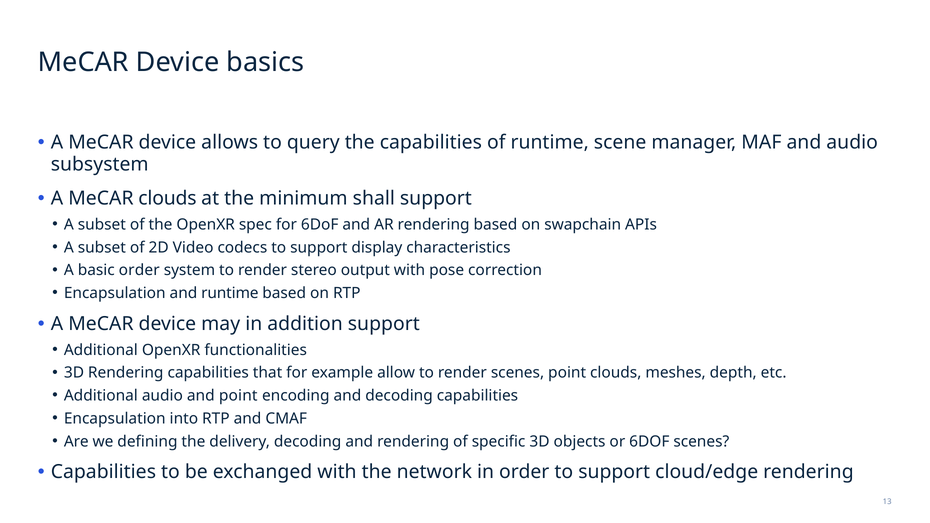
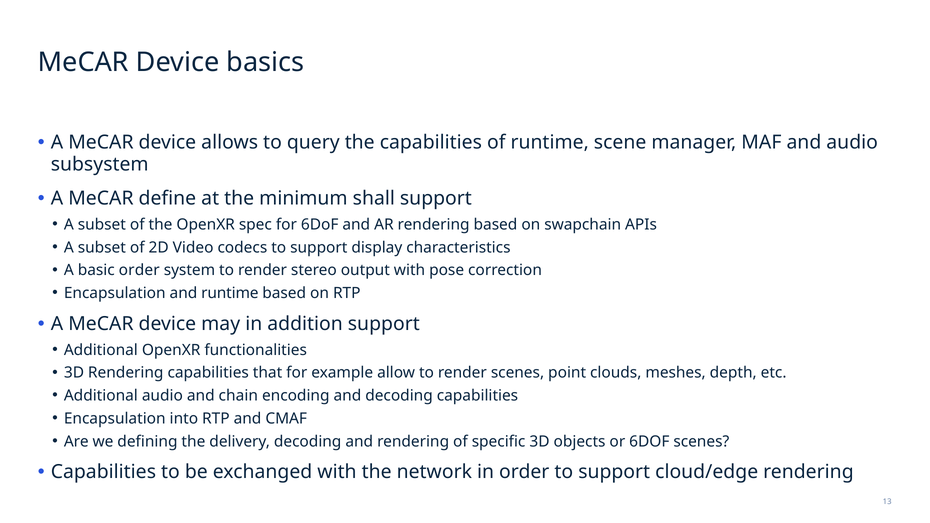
MeCAR clouds: clouds -> define (167, 198)
and point: point -> chain (238, 396)
